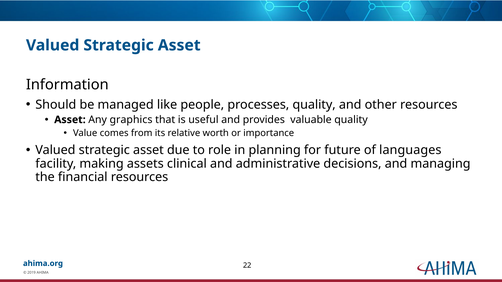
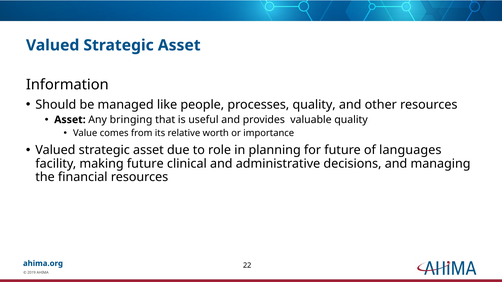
graphics: graphics -> bringing (131, 120)
making assets: assets -> future (145, 164)
